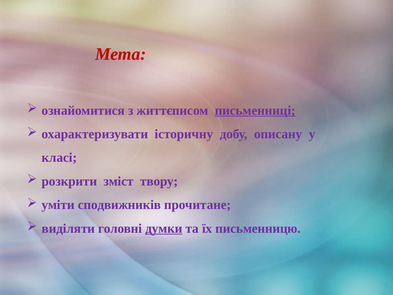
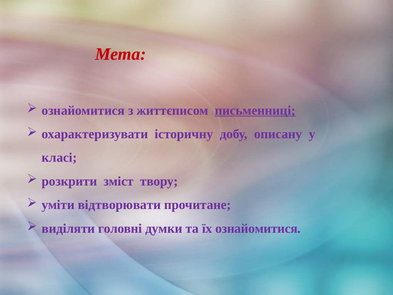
сподвижників: сподвижників -> відтворювати (119, 205)
думки underline: present -> none (164, 228)
їх письменницю: письменницю -> ознайомитися (258, 228)
